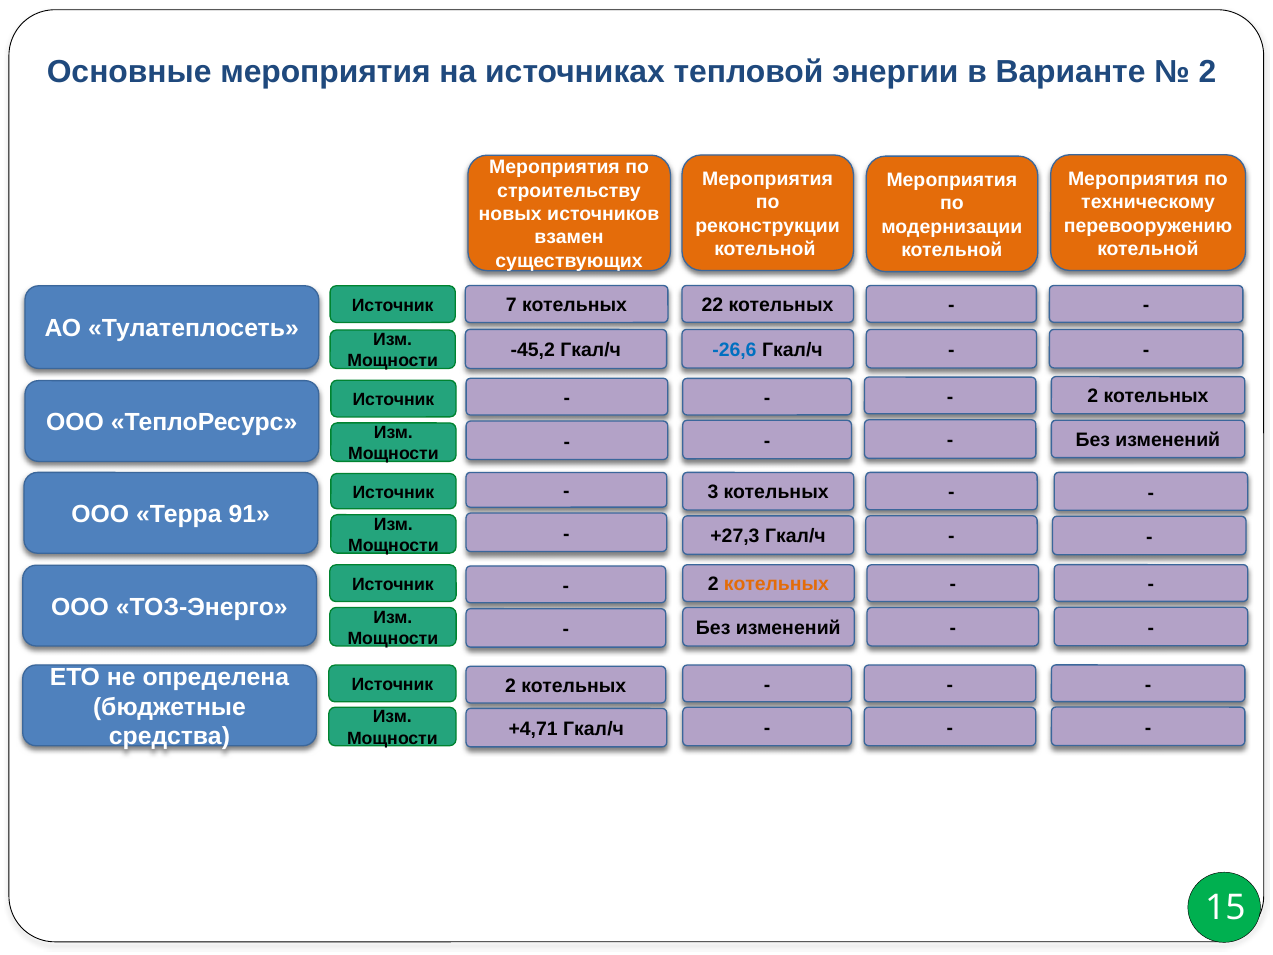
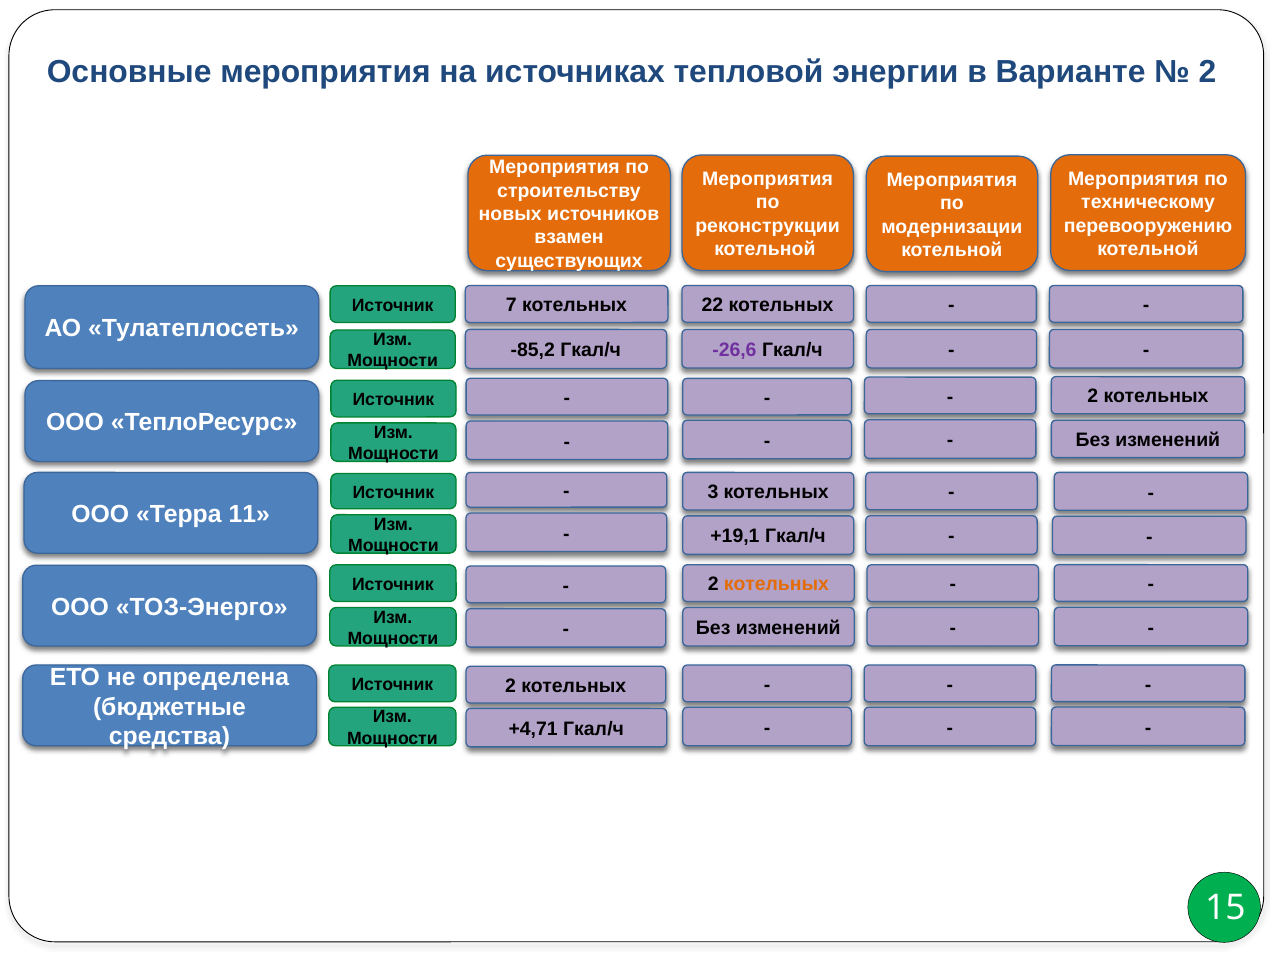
-26,6 colour: blue -> purple (734, 350)
-45,2: -45,2 -> -85,2 (533, 350)
91: 91 -> 11 (249, 514)
+27,3: +27,3 -> +19,1 (735, 536)
